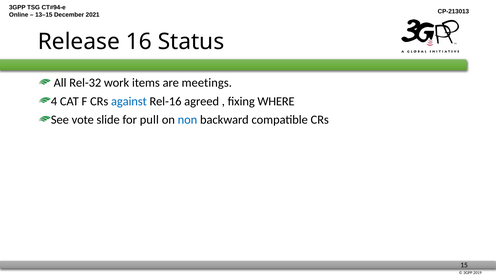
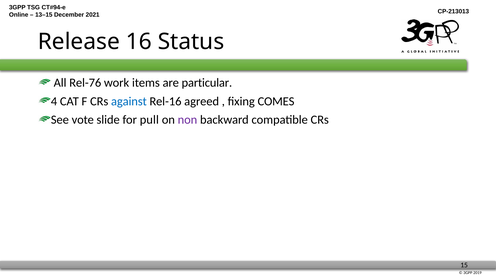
Rel-32: Rel-32 -> Rel-76 (85, 83)
meetings: meetings -> particular (207, 83)
WHERE: WHERE -> COMES (276, 101)
non colour: blue -> purple (187, 120)
